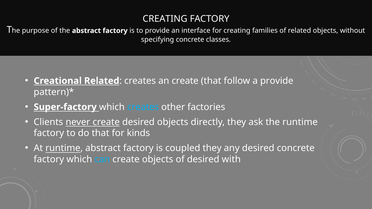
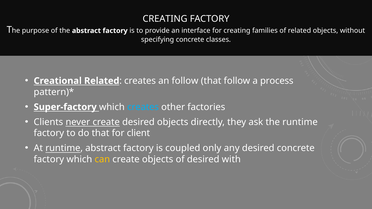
an create: create -> follow (185, 81)
a provide: provide -> process (277, 81)
kinds: kinds -> client (138, 133)
coupled they: they -> only (212, 148)
can colour: light blue -> yellow (102, 160)
